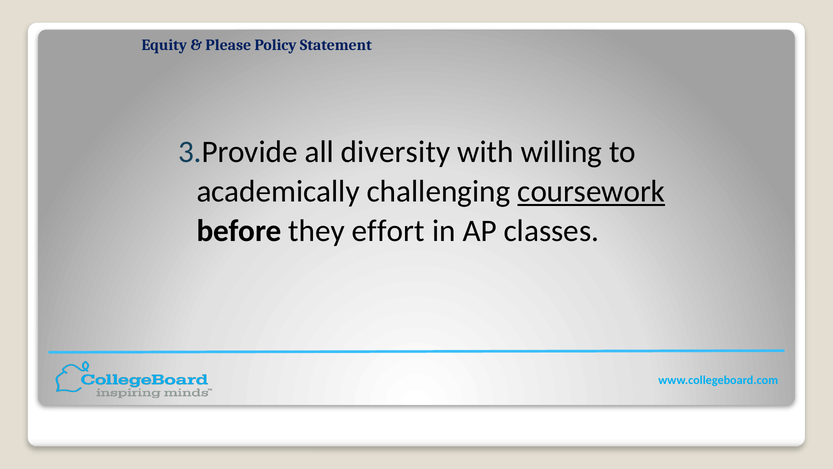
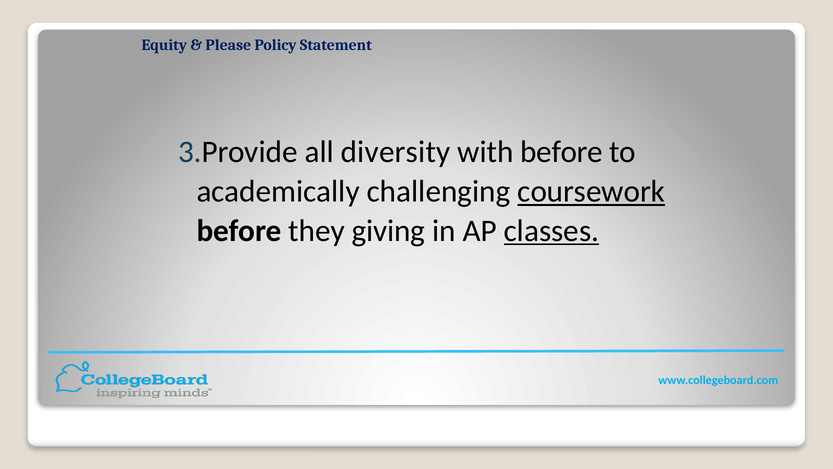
with willing: willing -> before (562, 152)
effort: effort -> giving (388, 231)
classes underline: none -> present (551, 231)
